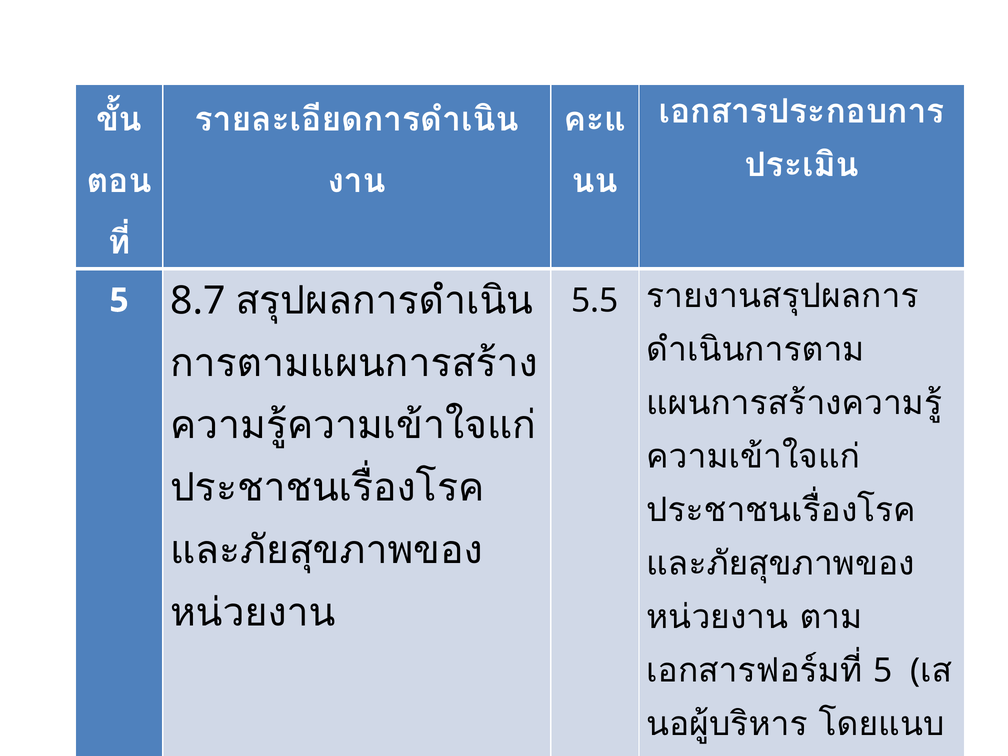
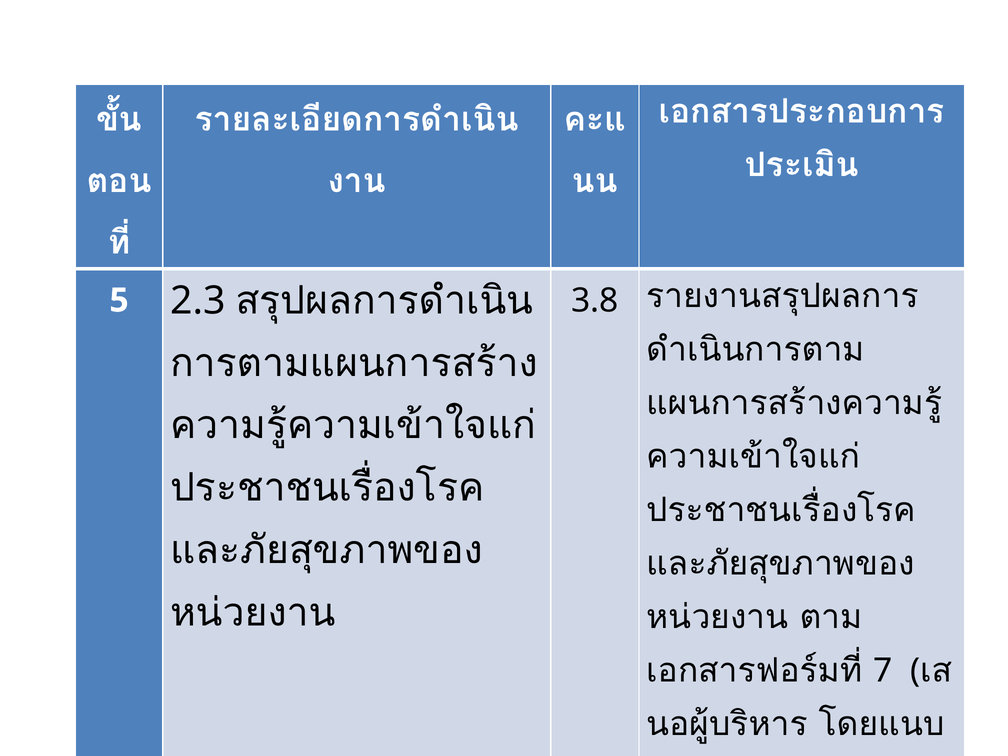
5.5: 5.5 -> 3.8 (595, 300)
8.7: 8.7 -> 2.3 (198, 301)
5: 5 -> 7 (883, 670)
